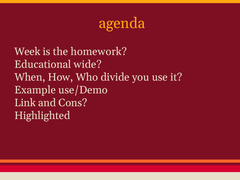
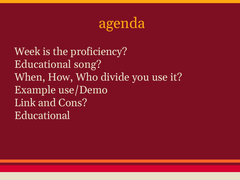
homework: homework -> proficiency (99, 52)
wide: wide -> song (88, 64)
Highlighted: Highlighted -> Educational (42, 116)
